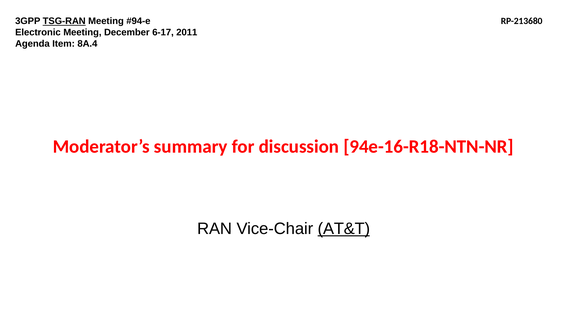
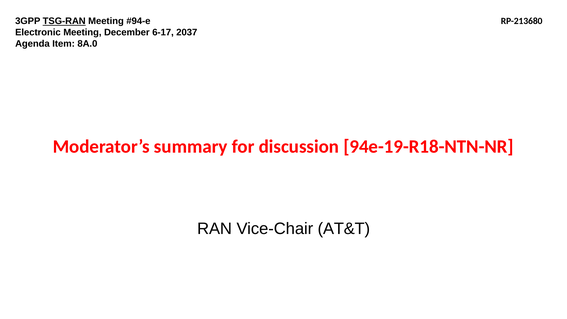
2011: 2011 -> 2037 (187, 33)
8A.4: 8A.4 -> 8A.0 (87, 44)
94e-16-R18-NTN-NR: 94e-16-R18-NTN-NR -> 94e-19-R18-NTN-NR (429, 147)
AT&T underline: present -> none (344, 229)
